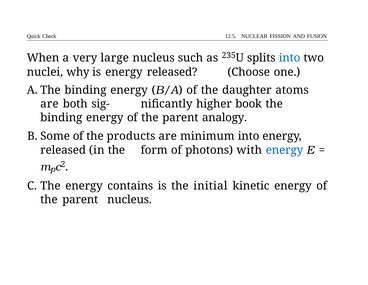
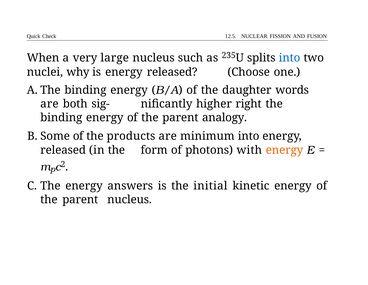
atoms: atoms -> words (292, 90)
book: book -> right (249, 104)
energy colour: blue -> orange (284, 150)
contains: contains -> answers (130, 185)
